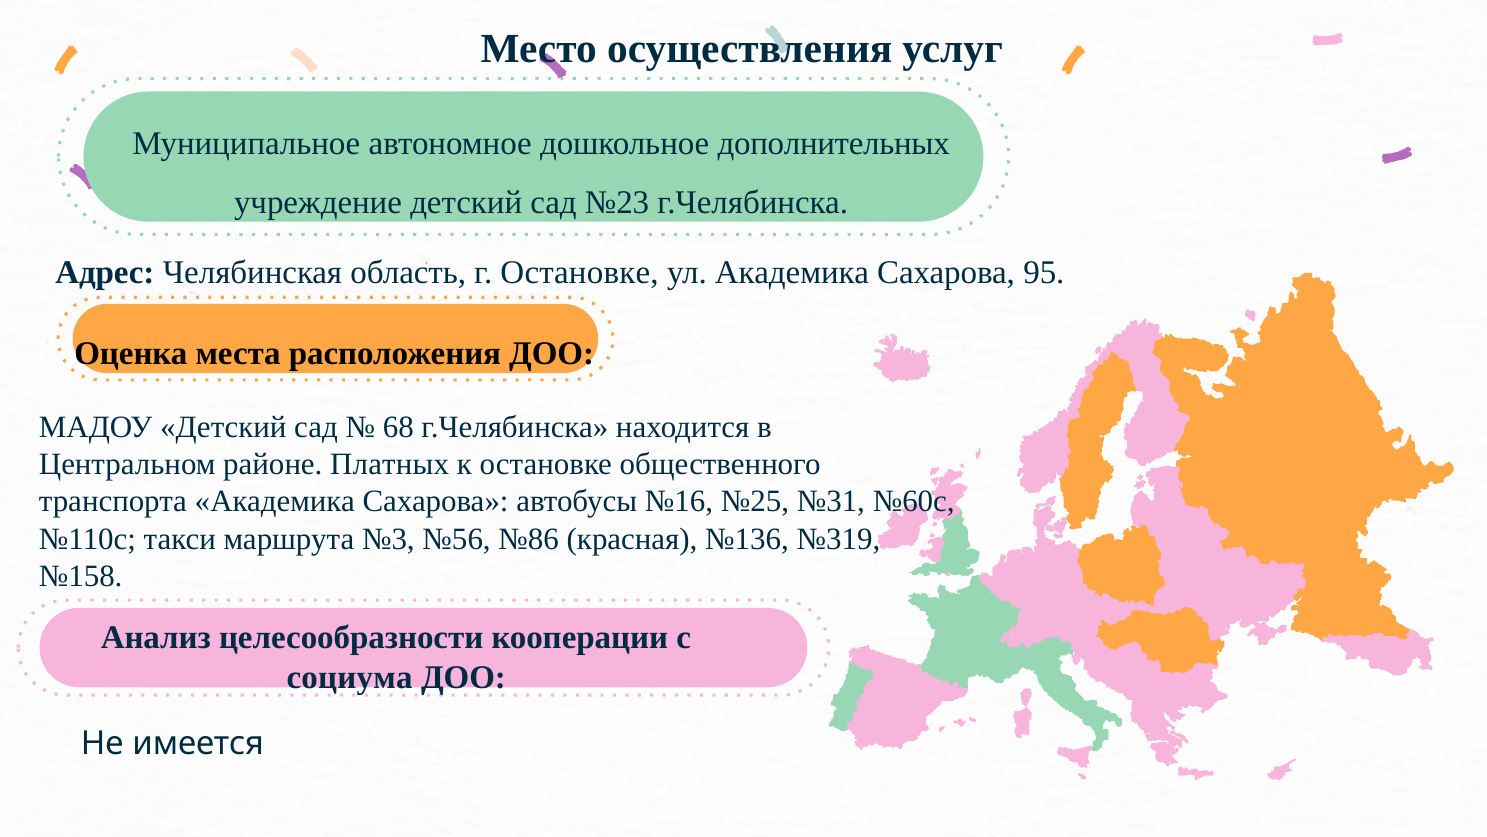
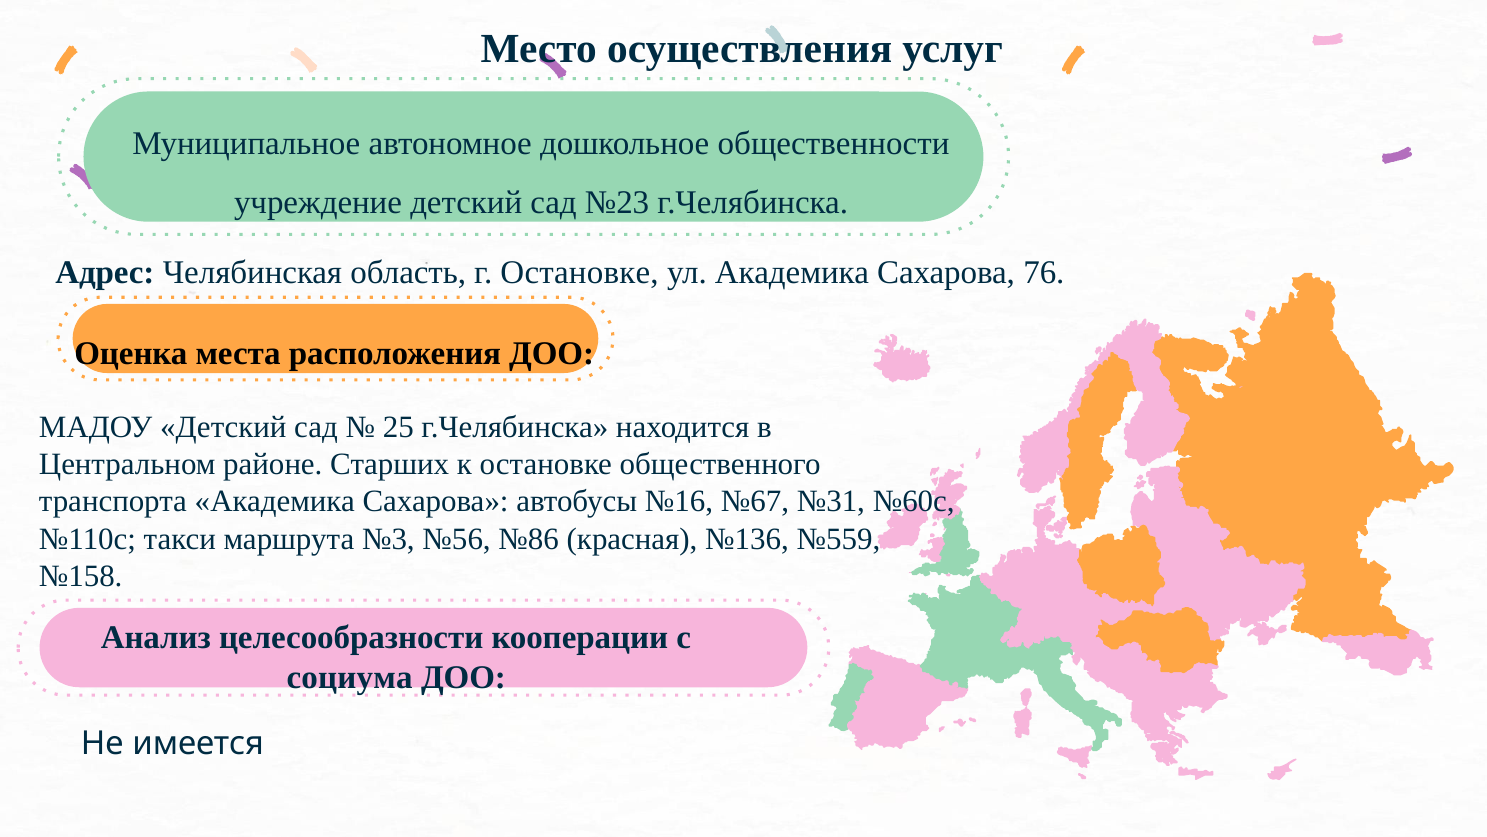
дополнительных: дополнительных -> общественности (834, 143)
95: 95 -> 76 (1044, 272)
68: 68 -> 25 (398, 427)
Платных: Платных -> Старших (390, 464)
№25: №25 -> №67 (755, 501)
№319: №319 -> №559 (838, 539)
